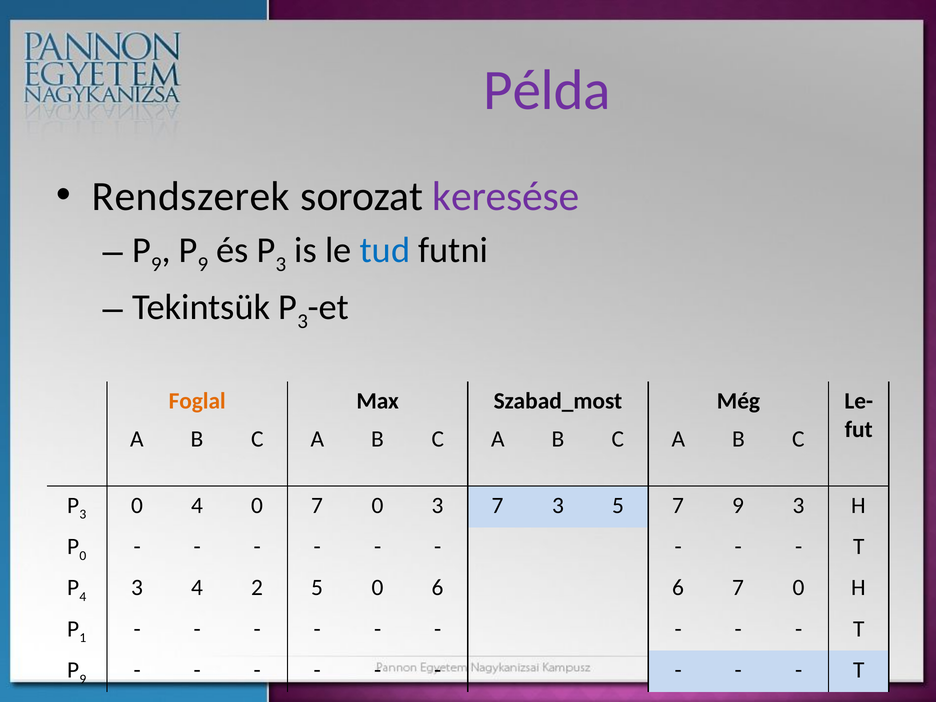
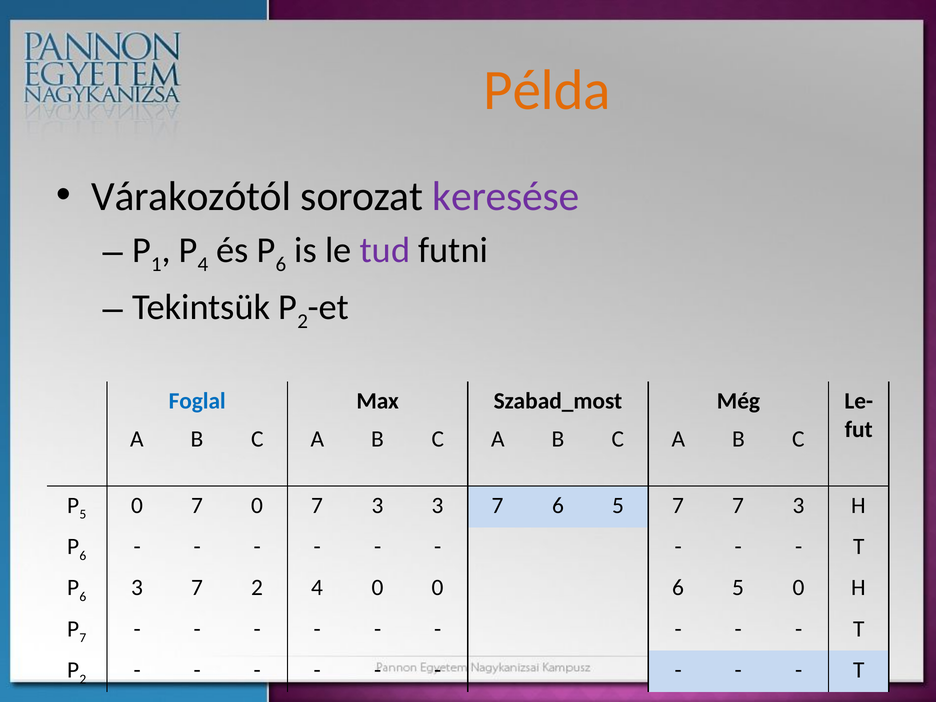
Példa colour: purple -> orange (547, 91)
Rendszerek: Rendszerek -> Várakozótól (191, 196)
9: 9 -> 1 (156, 264)
9: 9 -> 4 (203, 264)
3: 3 -> 6 (281, 264)
tud colour: blue -> purple (385, 250)
3: 3 -> 2 (303, 321)
Foglal colour: orange -> blue (197, 401)
3: 3 -> 5 (83, 515)
4: 4 -> 7 (197, 505)
0 7 0: 0 -> 3 (378, 505)
7 3: 3 -> 6 (558, 505)
7 9: 9 -> 7 (738, 505)
0: 0 -> 6 (83, 556)
4: 4 -> 6 (83, 597)
4: 4 -> 7 (197, 588)
2 5: 5 -> 4 (317, 588)
0 6: 6 -> 0 (438, 588)
7: 7 -> 5 (738, 588)
1: 1 -> 7 (83, 638)
9: 9 -> 2 (83, 679)
